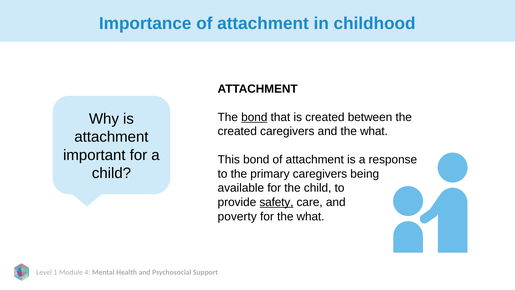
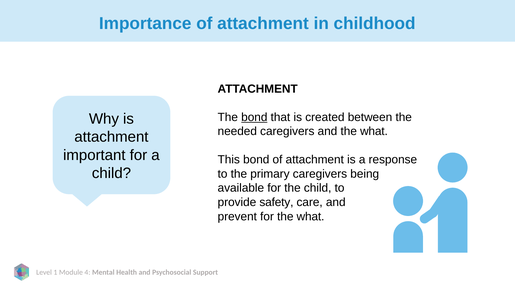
created: created -> needed (237, 131)
safety underline: present -> none (276, 202)
poverty: poverty -> prevent (237, 216)
